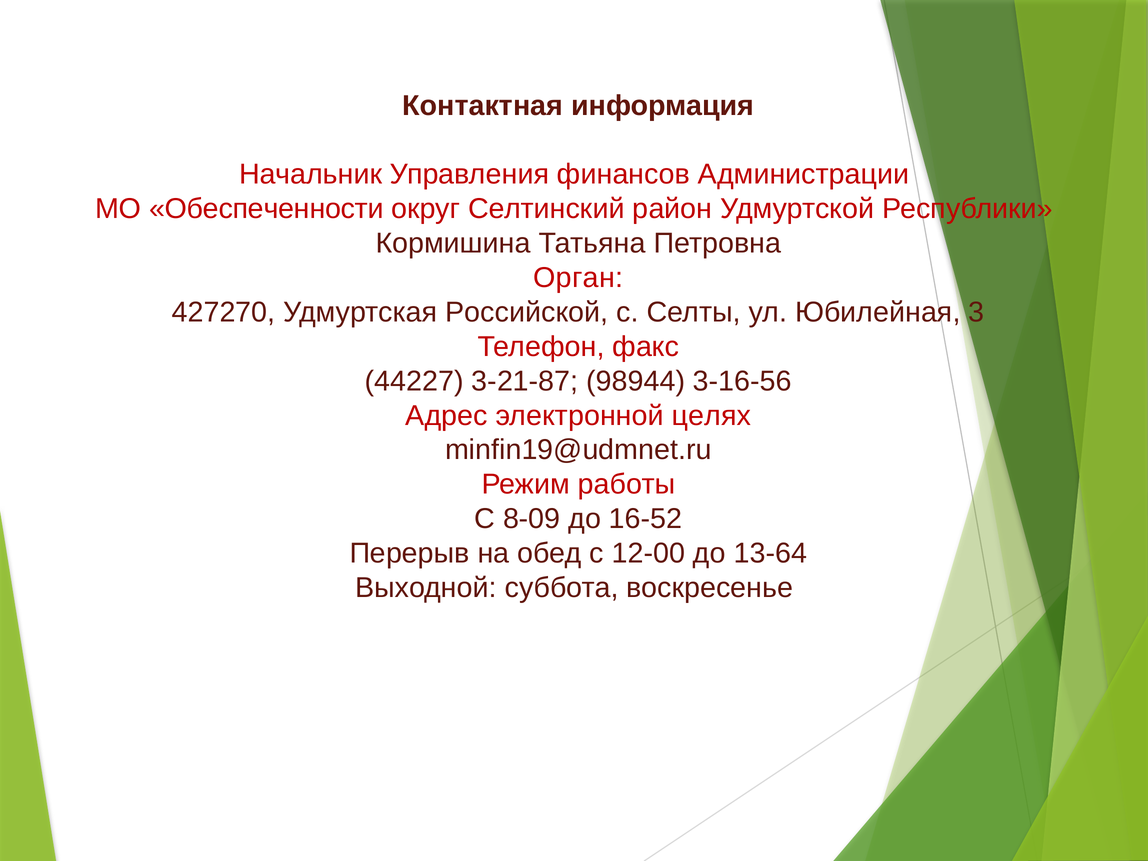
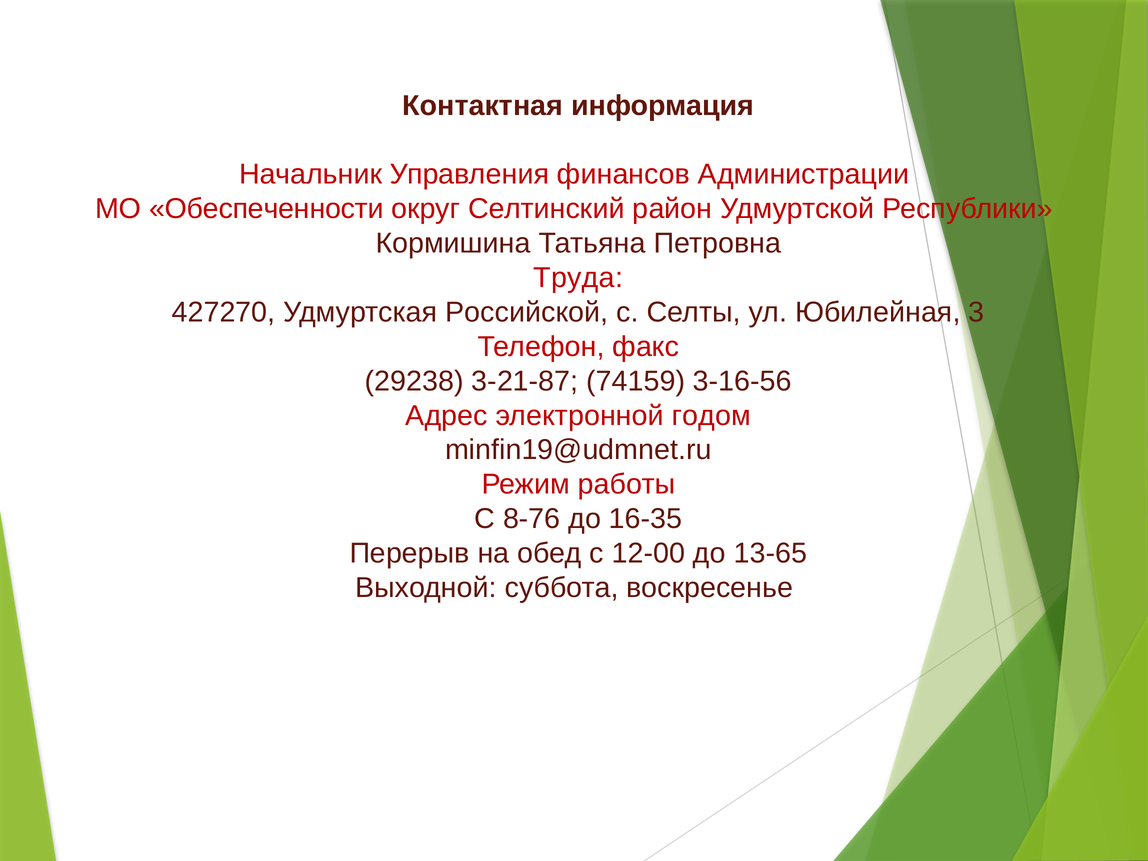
Орган: Орган -> Труда (578, 278)
44227: 44227 -> 29238 (414, 381)
98944: 98944 -> 74159 (636, 381)
целях: целях -> годом (711, 416)
8-09: 8-09 -> 8-76 (532, 519)
16-52: 16-52 -> 16-35 (646, 519)
13-64: 13-64 -> 13-65 (770, 553)
